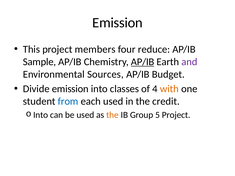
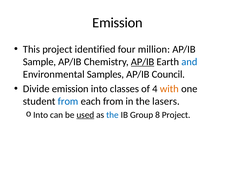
members: members -> identified (95, 49)
reduce: reduce -> million (154, 49)
and colour: purple -> blue (189, 62)
Sources: Sources -> Samples (105, 74)
Budget: Budget -> Council (168, 74)
each used: used -> from (113, 102)
credit: credit -> lasers (166, 102)
used underline: none -> present (85, 115)
the colour: orange -> blue (112, 115)
5: 5 -> 8 (158, 115)
